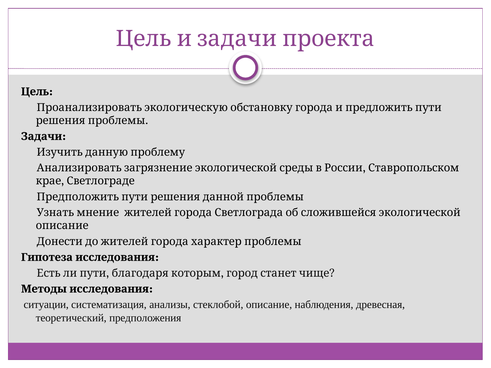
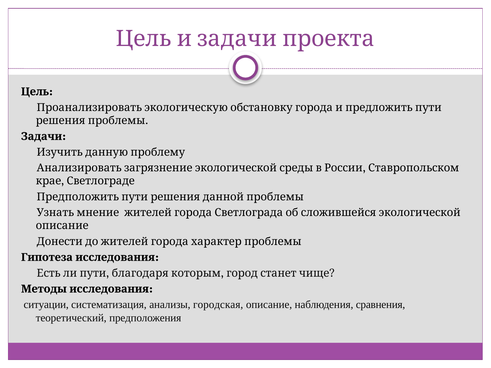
стеклобой: стеклобой -> городская (218, 305)
древесная: древесная -> сравнения (381, 305)
